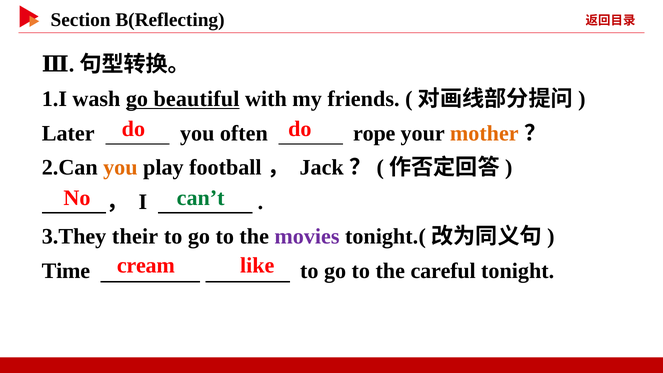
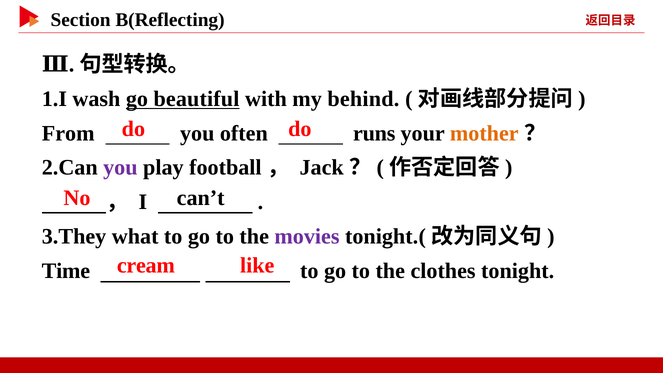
friends: friends -> behind (363, 99)
Later: Later -> From (68, 133)
rope: rope -> runs (374, 133)
you colour: orange -> purple (120, 168)
can’t colour: green -> black (201, 198)
their: their -> what (135, 237)
careful: careful -> clothes (443, 271)
